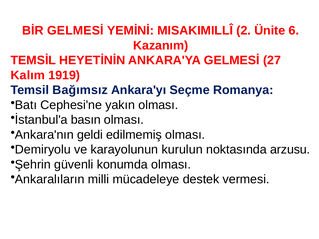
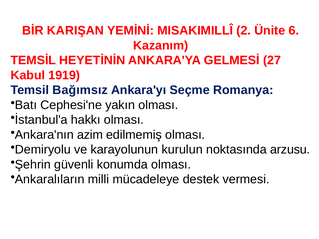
BİR GELMESİ: GELMESİ -> KARIŞAN (75, 31)
Kalım: Kalım -> Kabul (28, 75)
basın: basın -> hakkı (86, 120)
geldi: geldi -> azim (90, 135)
